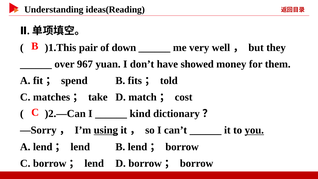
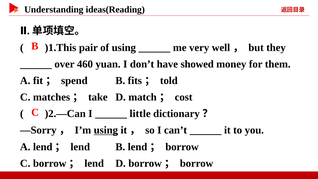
of down: down -> using (124, 47)
967: 967 -> 460 (85, 64)
kind: kind -> little (140, 114)
you underline: present -> none (254, 130)
